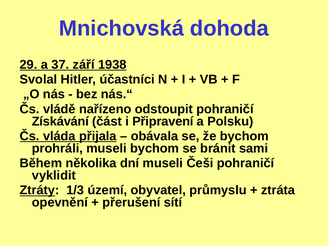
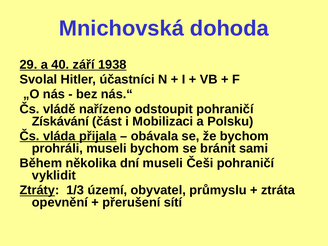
37: 37 -> 40 (60, 65)
Připravení: Připravení -> Mobilizaci (163, 121)
